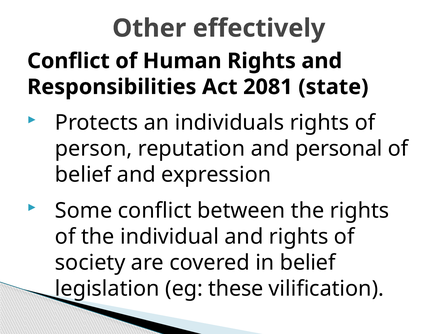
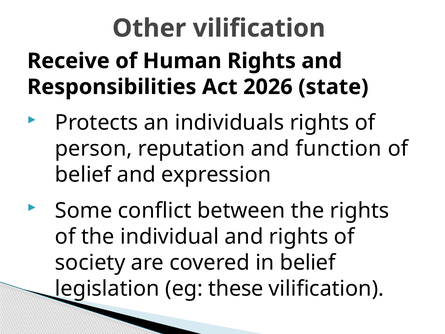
Other effectively: effectively -> vilification (259, 28)
Conflict: Conflict -> Receive (68, 61)
2081: 2081 -> 2026 (268, 87)
personal: personal -> function (339, 149)
